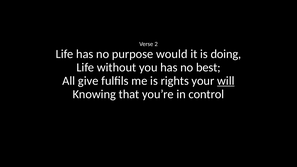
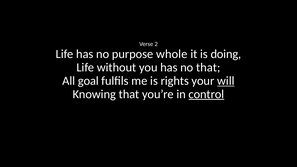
would: would -> whole (172, 54)
no best: best -> that (208, 67)
give: give -> goal (88, 81)
control underline: none -> present (206, 94)
